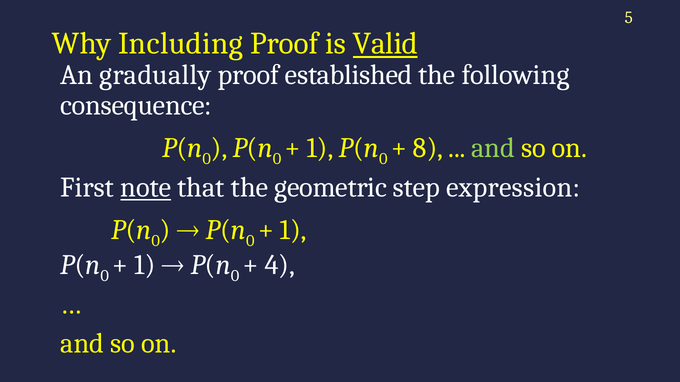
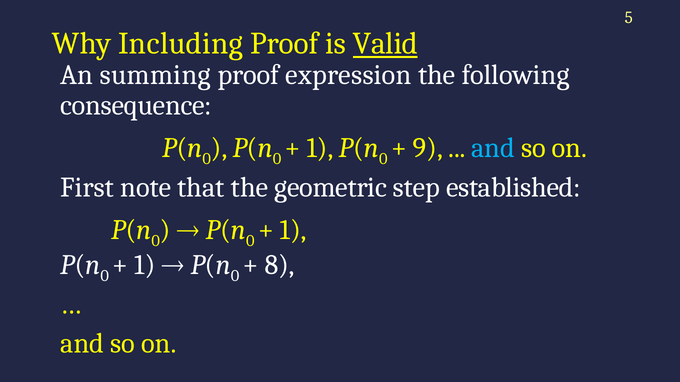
gradually: gradually -> summing (155, 75)
established: established -> expression (349, 75)
8: 8 -> 9 (428, 148)
and colour: light green -> light blue (493, 148)
note underline: present -> none (146, 188)
expression: expression -> established (513, 188)
4: 4 -> 8 (280, 265)
